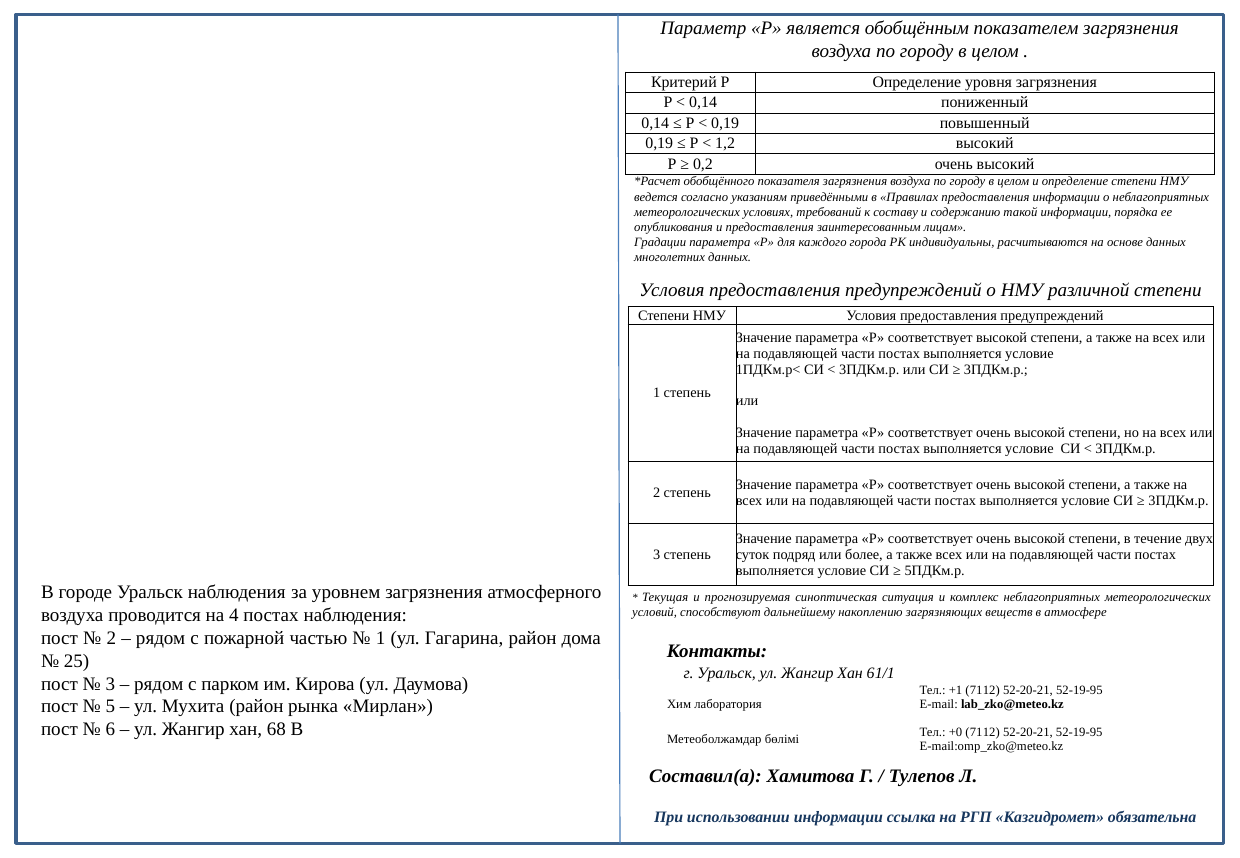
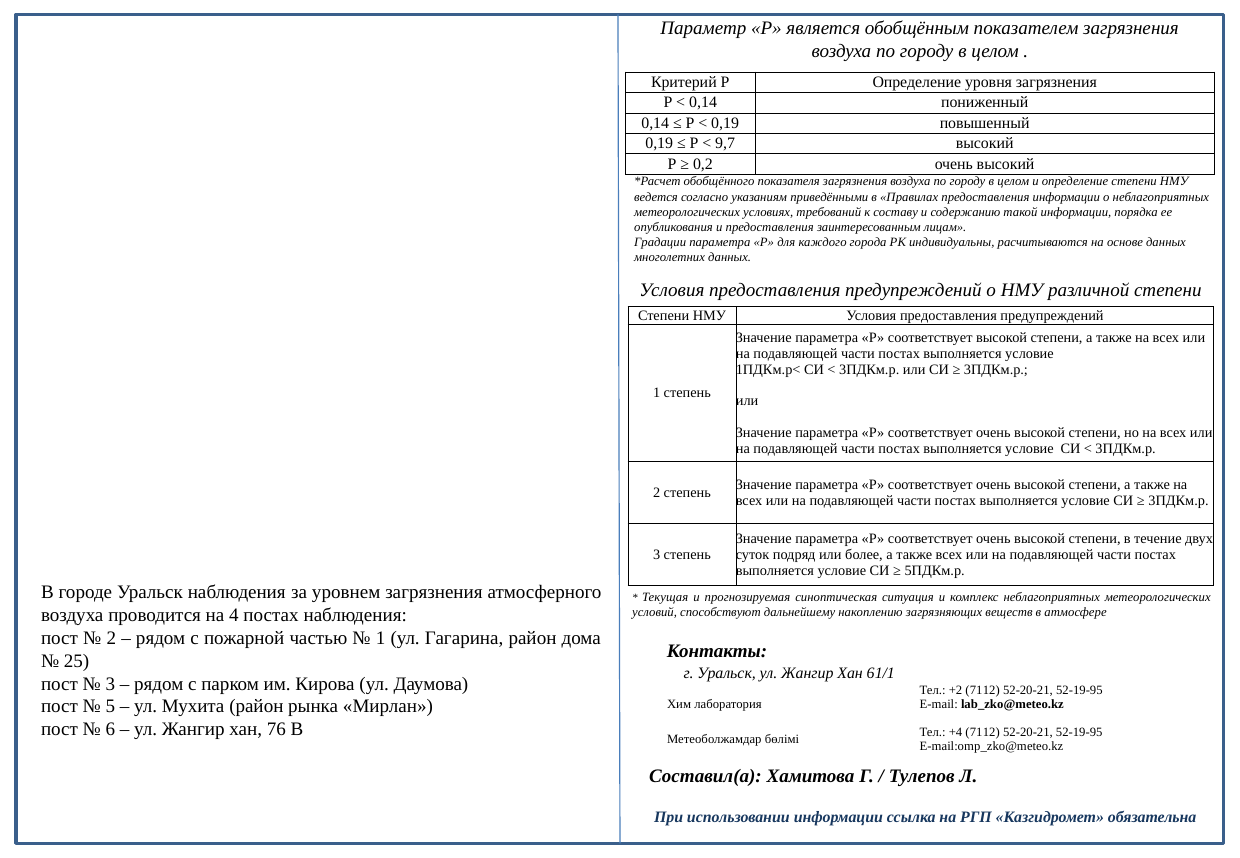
1,2: 1,2 -> 9,7 (725, 144)
+1: +1 -> +2 (956, 690)
68: 68 -> 76 (276, 730)
+0: +0 -> +4 (956, 732)
